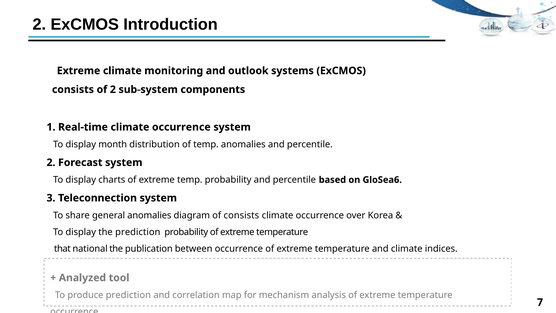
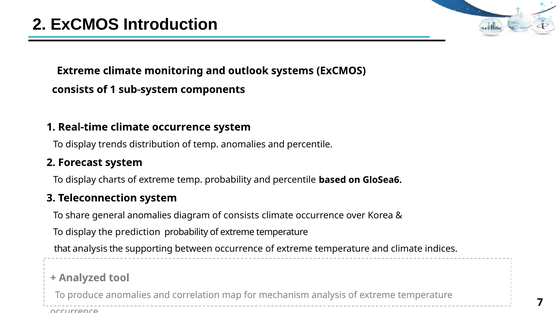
of 2: 2 -> 1 (113, 89)
month: month -> trends (113, 144)
that national: national -> analysis (90, 248)
publication: publication -> supporting (149, 248)
produce prediction: prediction -> anomalies (128, 295)
